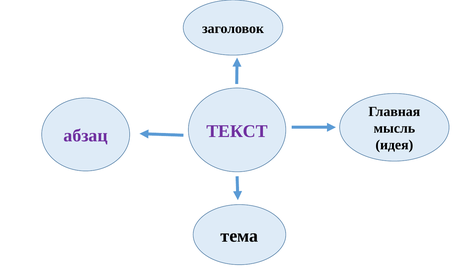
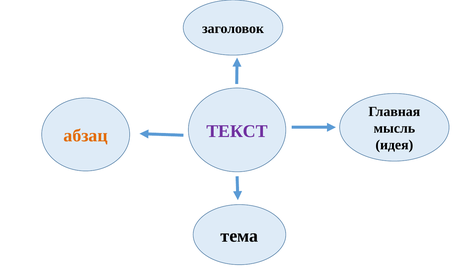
абзац colour: purple -> orange (86, 136)
